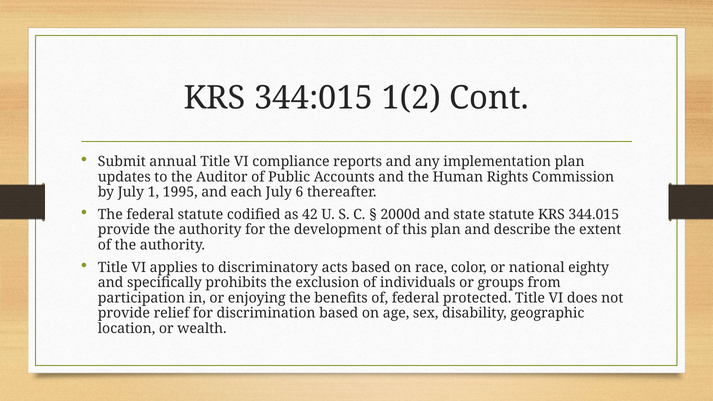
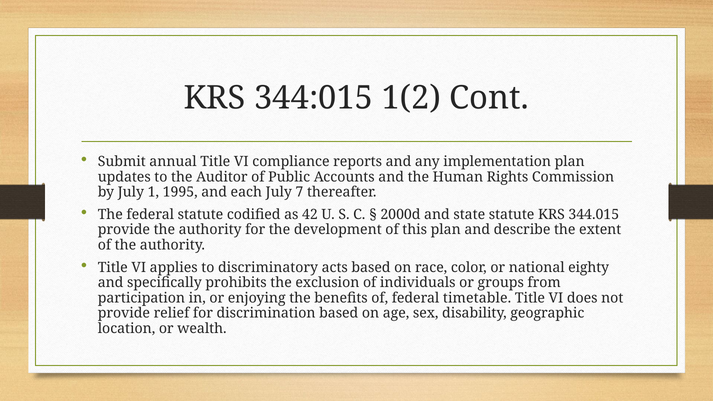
6: 6 -> 7 (299, 192)
protected: protected -> timetable (477, 298)
